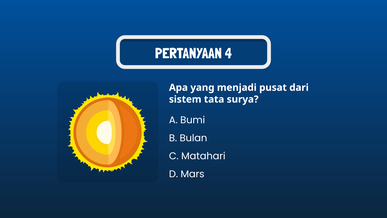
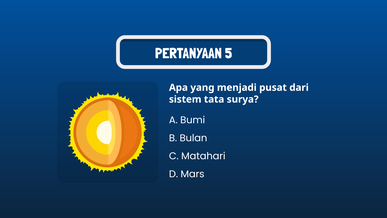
4: 4 -> 5 (228, 53)
